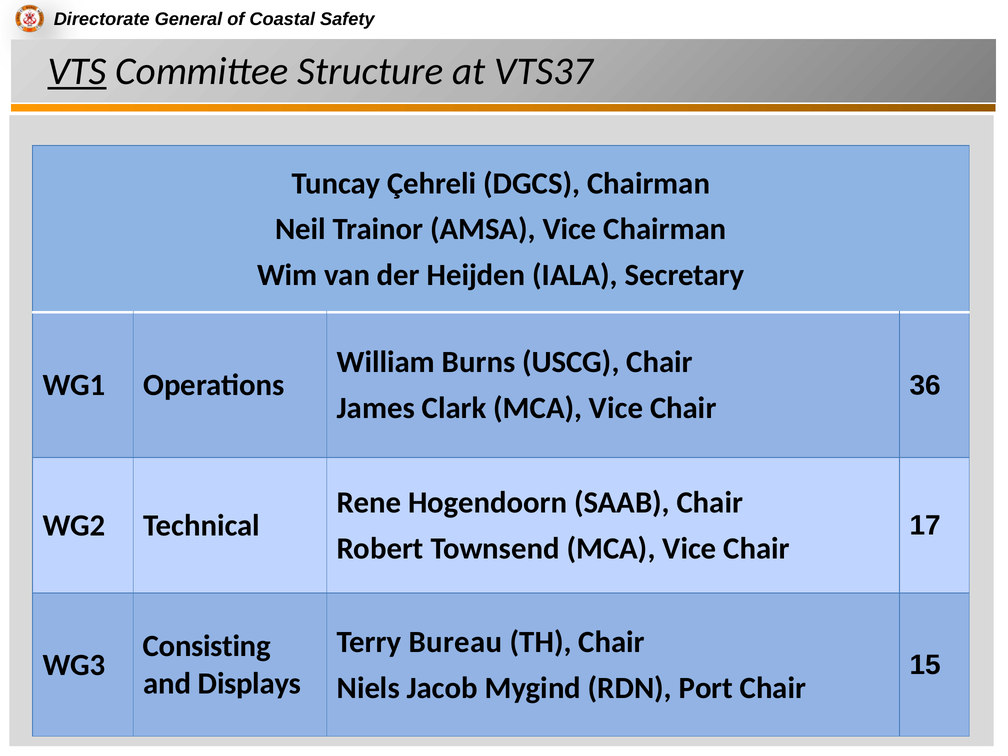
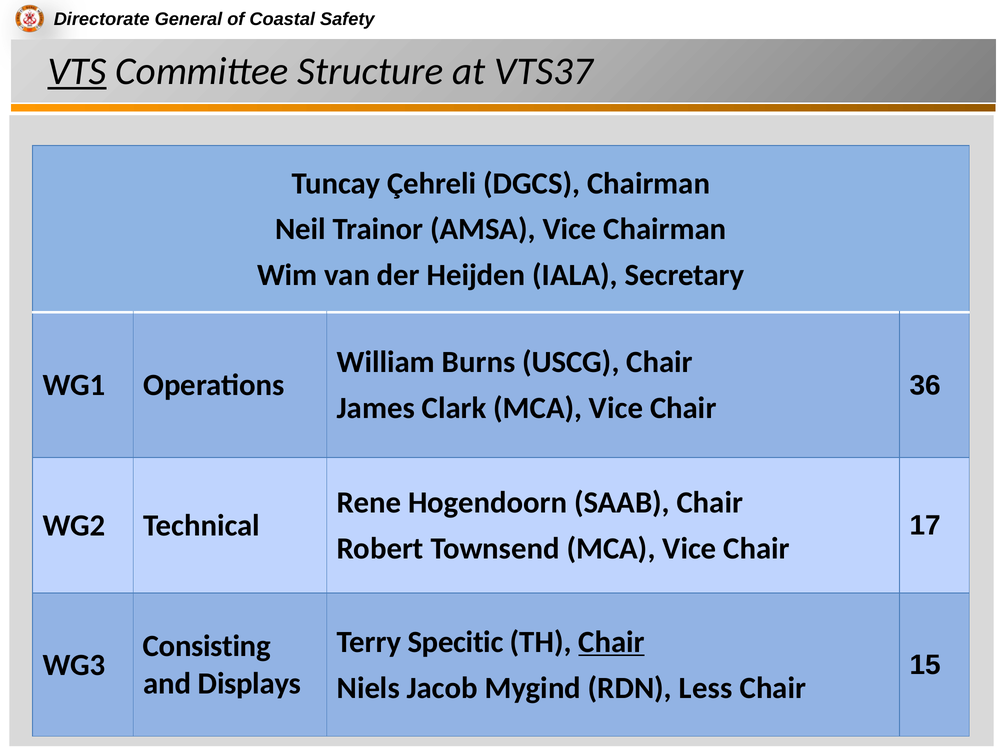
Bureau: Bureau -> Specitic (456, 642)
Chair underline: none -> present (612, 642)
Port: Port -> Less (706, 688)
